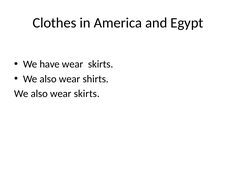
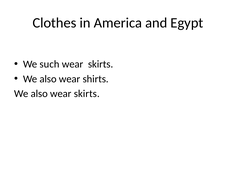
have: have -> such (50, 64)
